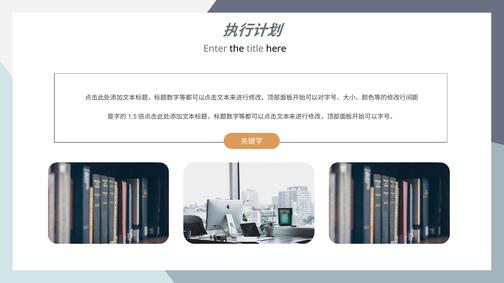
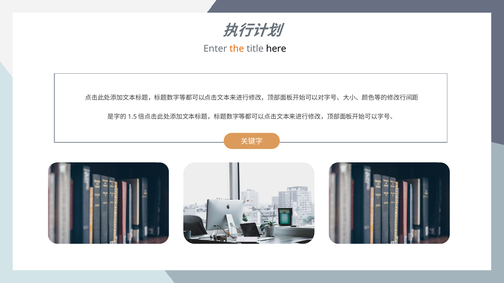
the colour: black -> orange (237, 49)
